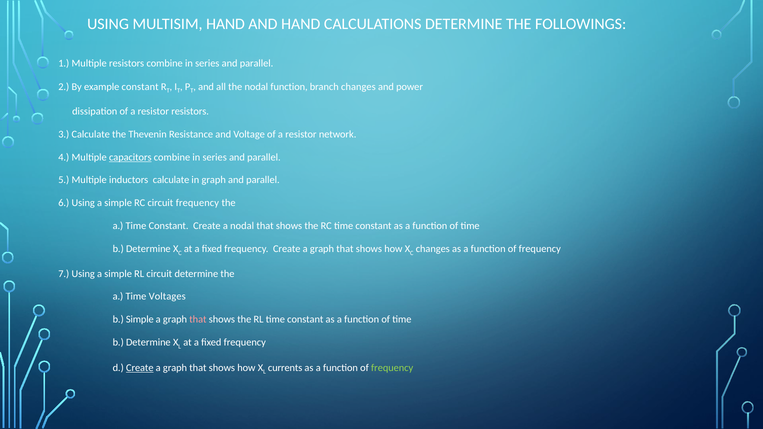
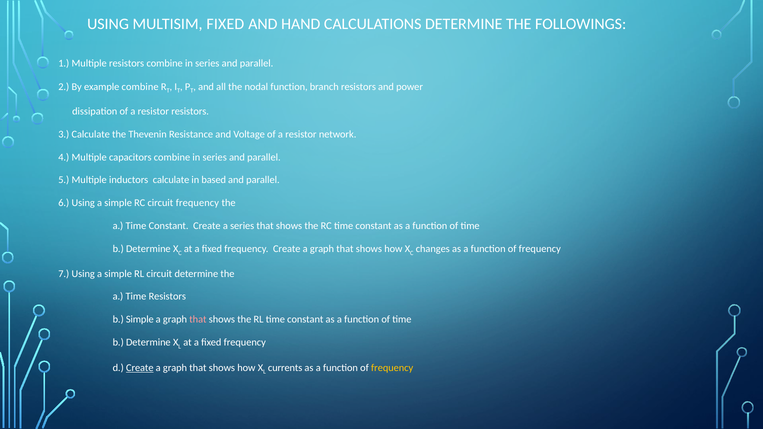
MULTISIM HAND: HAND -> FIXED (225, 24)
example constant: constant -> combine (140, 87)
branch changes: changes -> resistors (358, 87)
capacitors underline: present -> none (130, 157)
in graph: graph -> based (214, 180)
a nodal: nodal -> series (242, 226)
Time Voltages: Voltages -> Resistors (167, 297)
frequency colour: light green -> yellow (392, 368)
